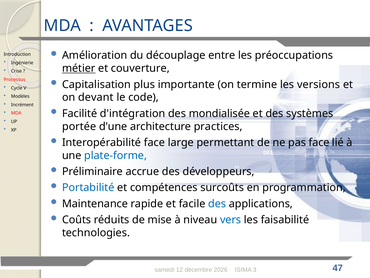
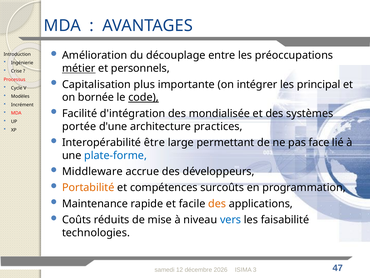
couverture: couverture -> personnels (140, 68)
termine: termine -> intégrer (257, 84)
versions: versions -> principal (319, 84)
devant: devant -> bornée (96, 97)
code underline: none -> present (144, 97)
Interopérabilité face: face -> être (154, 142)
Préliminaire: Préliminaire -> Middleware (92, 171)
Portabilité colour: blue -> orange (88, 187)
des colour: blue -> orange (217, 203)
